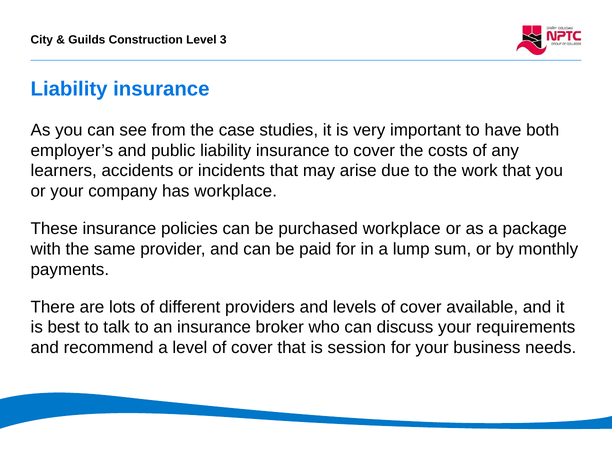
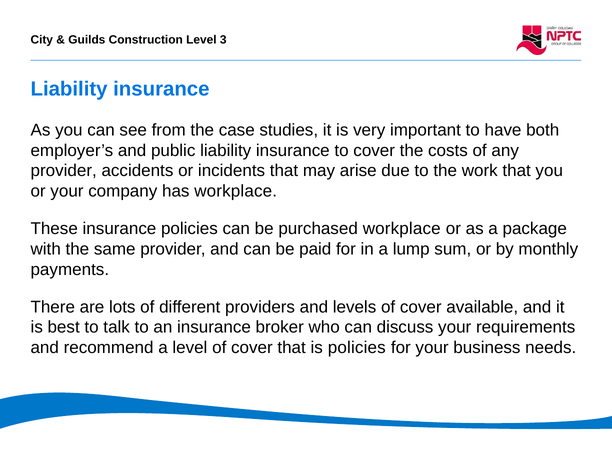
learners: learners -> provider (64, 171)
is session: session -> policies (357, 348)
